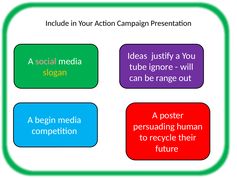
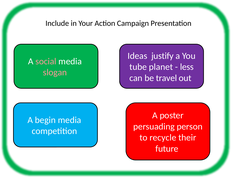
ignore: ignore -> planet (161, 67)
will: will -> less (187, 67)
slogan colour: yellow -> pink (55, 72)
range: range -> travel (166, 78)
human: human -> person (190, 126)
